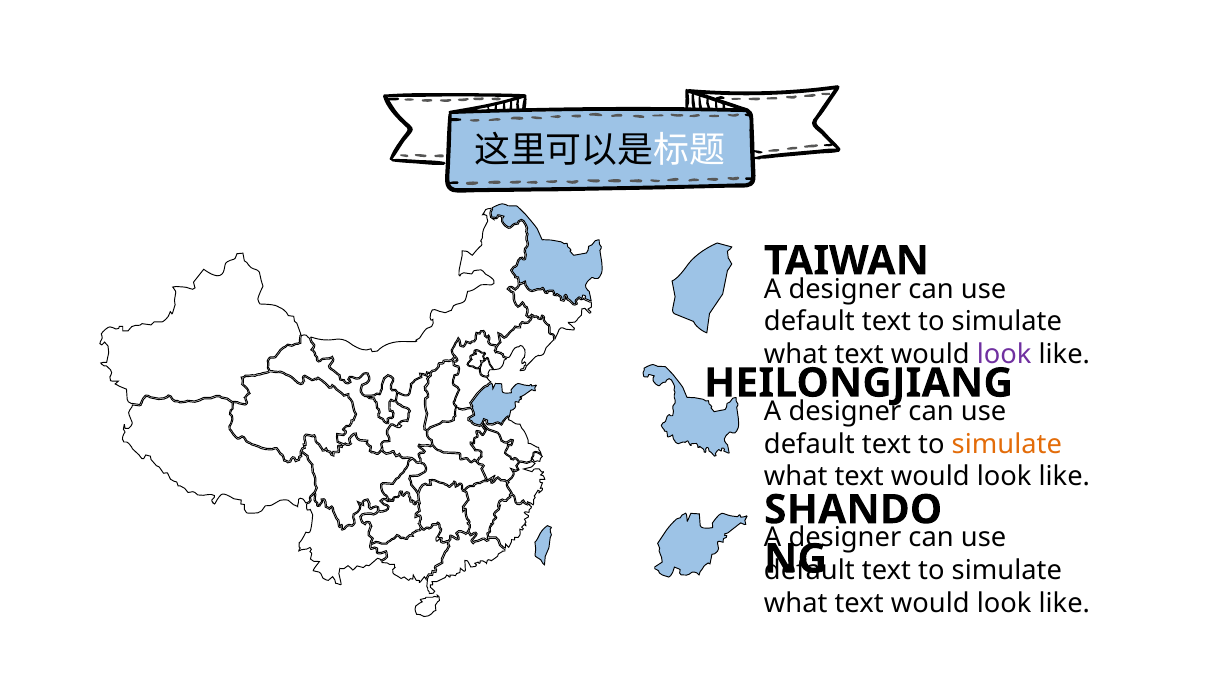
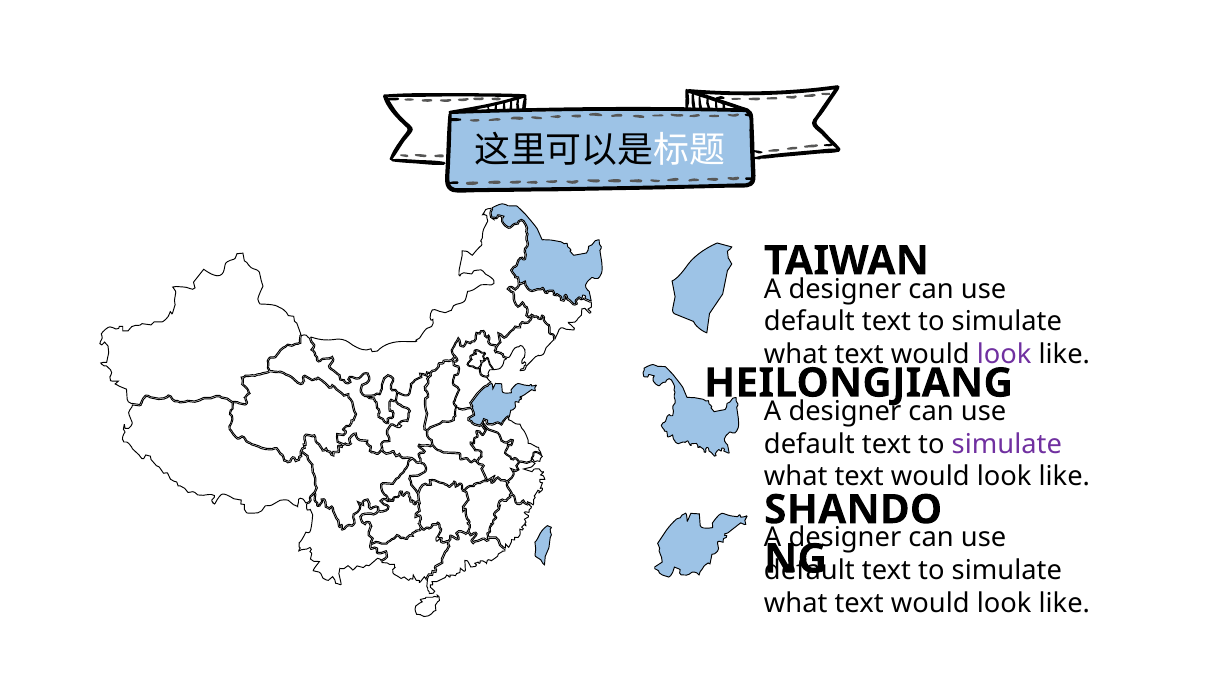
simulate colour: orange -> purple (1007, 444)
